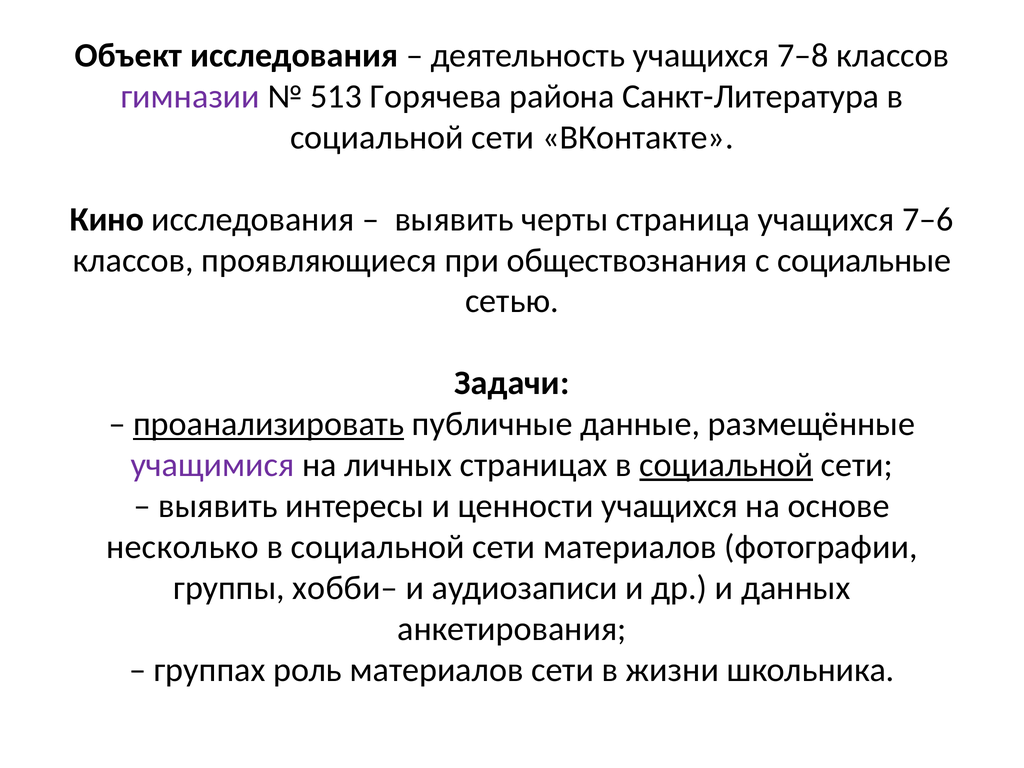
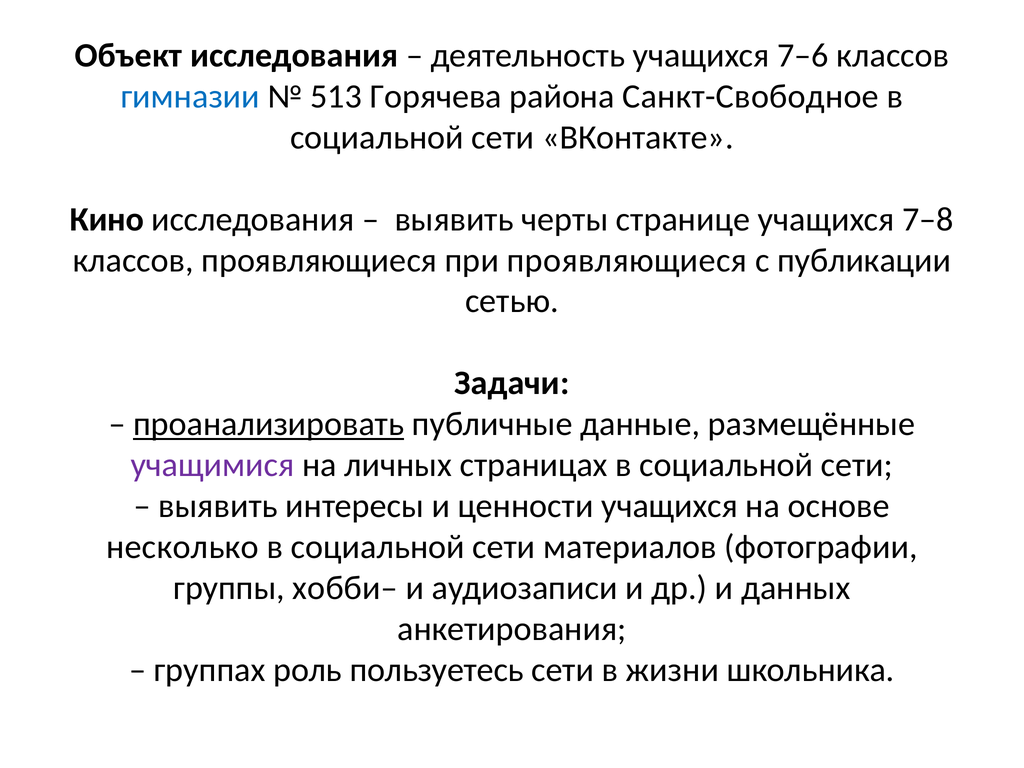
7–8: 7–8 -> 7–6 (803, 55)
гимназии colour: purple -> blue (190, 96)
Санкт-Литература: Санкт-Литература -> Санкт-Свободное (751, 96)
страница: страница -> странице (683, 219)
7–6: 7–6 -> 7–8 (928, 219)
при обществознания: обществознания -> проявляющиеся (627, 260)
социальные: социальные -> публикации (864, 260)
социальной underline: present -> none (726, 465)
роль материалов: материалов -> пользуетесь (437, 670)
